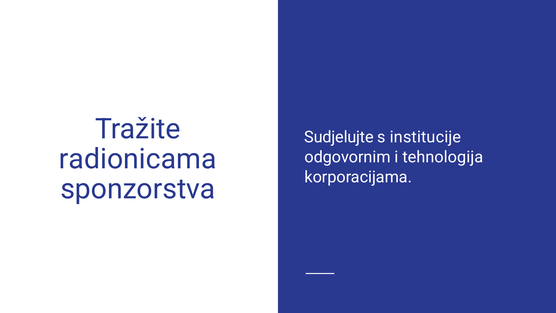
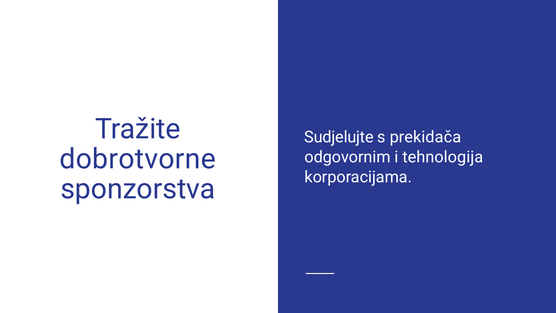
institucije: institucije -> prekidača (425, 137)
radionicama: radionicama -> dobrotvorne (138, 159)
